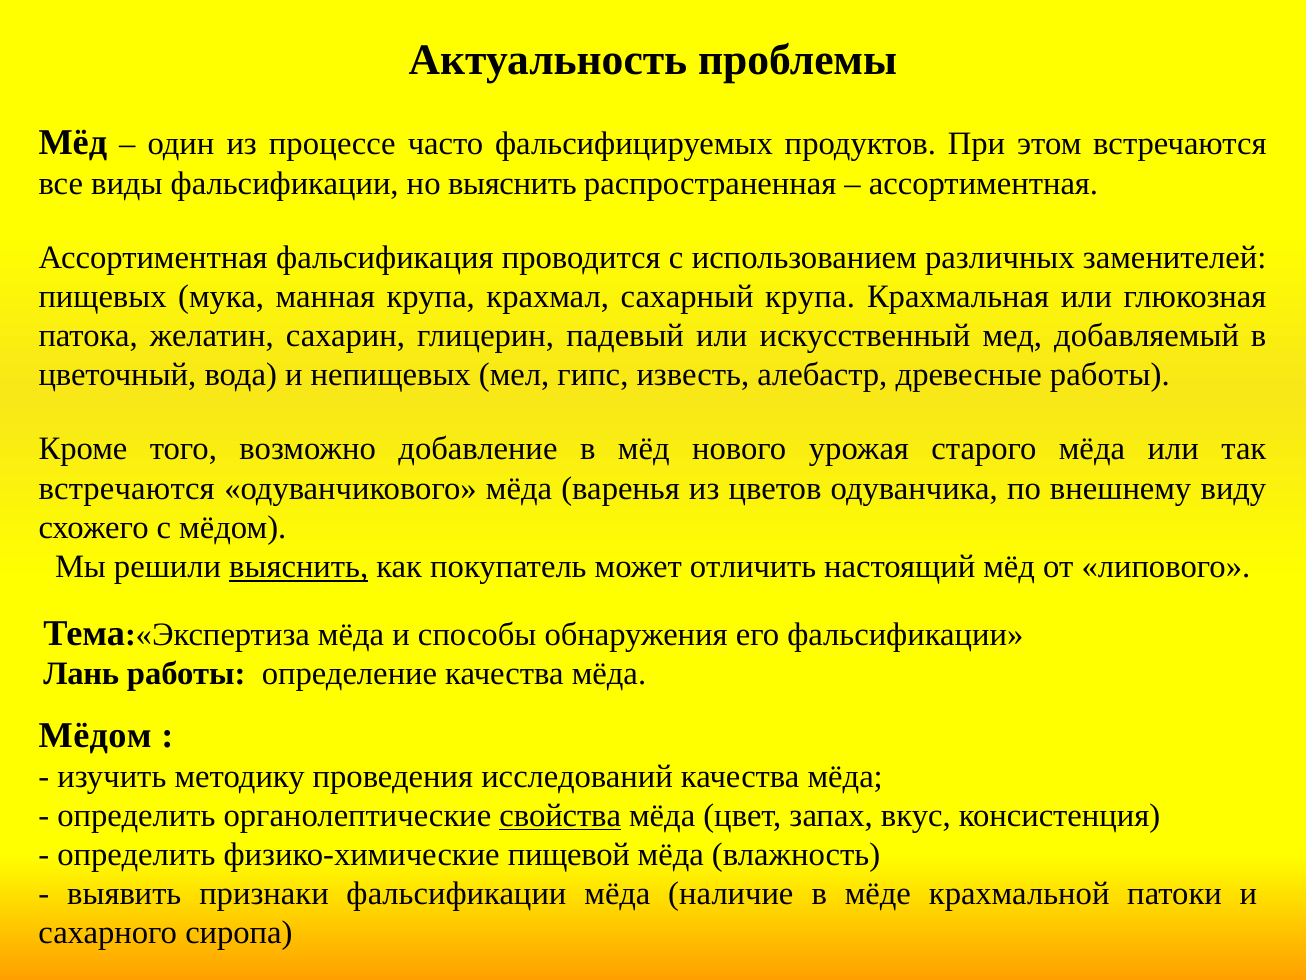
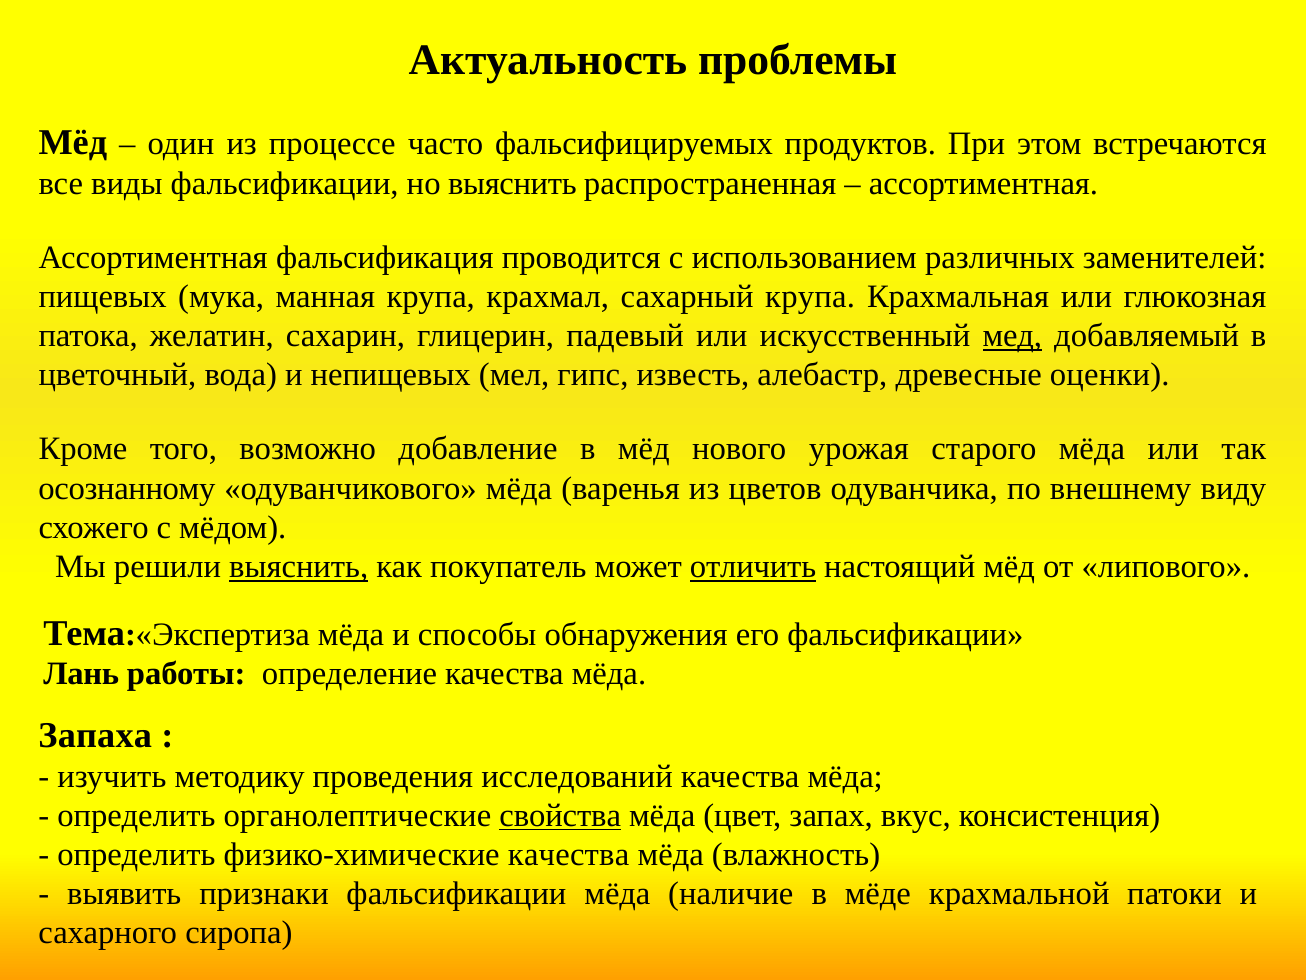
мед underline: none -> present (1012, 336)
древесные работы: работы -> оценки (1110, 375)
встречаются: встречаются -> осознанному (127, 488)
отличить underline: none -> present (753, 566)
Мёдом: Мёдом -> Запаха (95, 735)
физико-химические пищевой: пищевой -> качества (569, 854)
